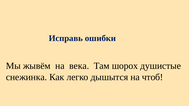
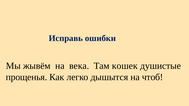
шорох: шорох -> кошек (125, 66)
снежинка: снежинка -> прощенья (26, 77)
